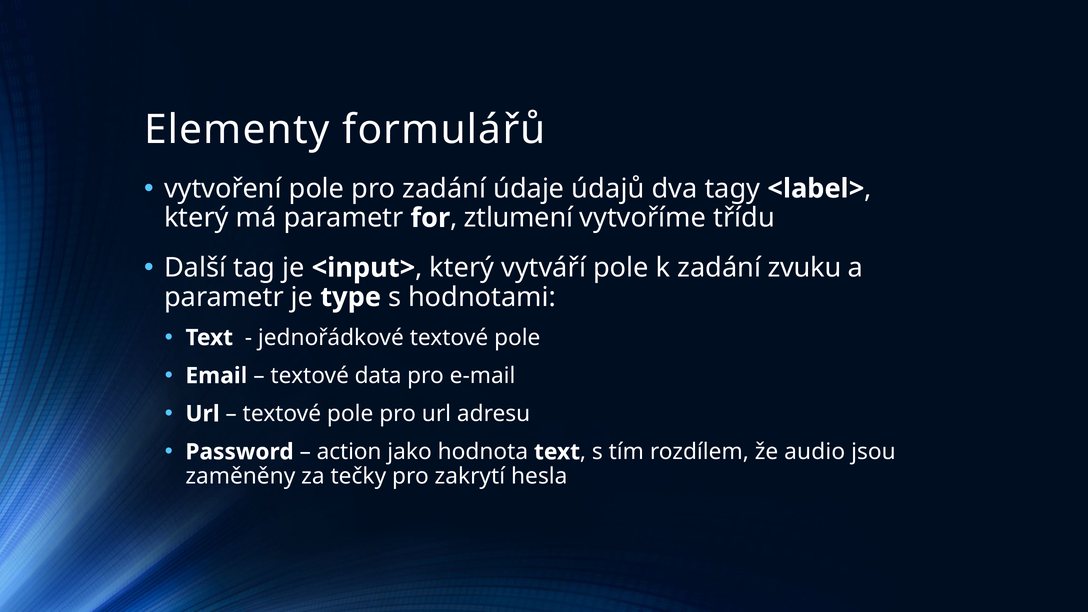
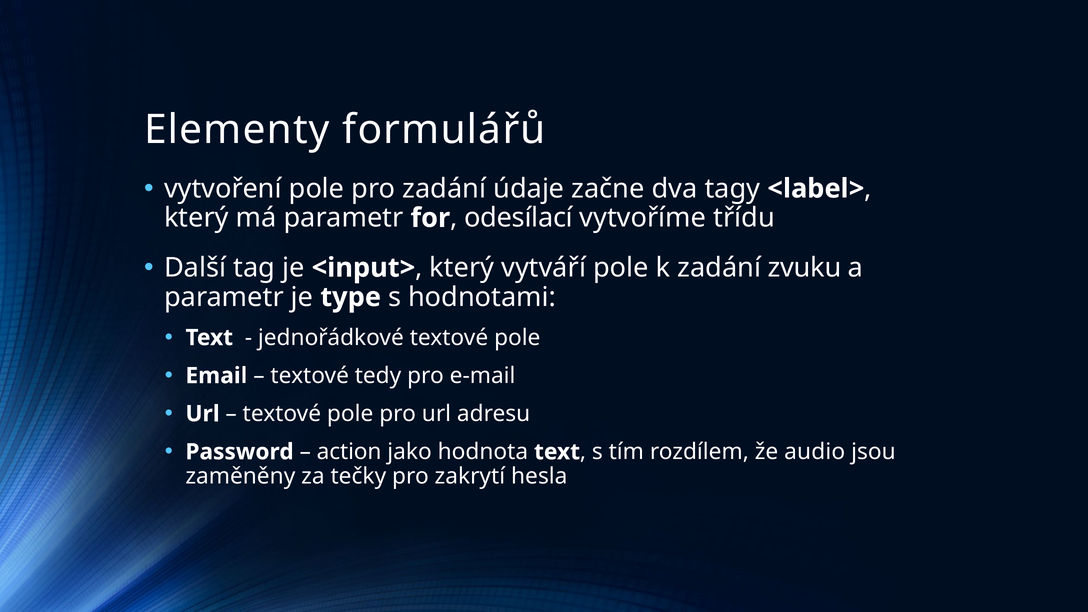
údajů: údajů -> začne (608, 189)
ztlumení: ztlumení -> odesílací (519, 218)
data: data -> tedy (378, 376)
